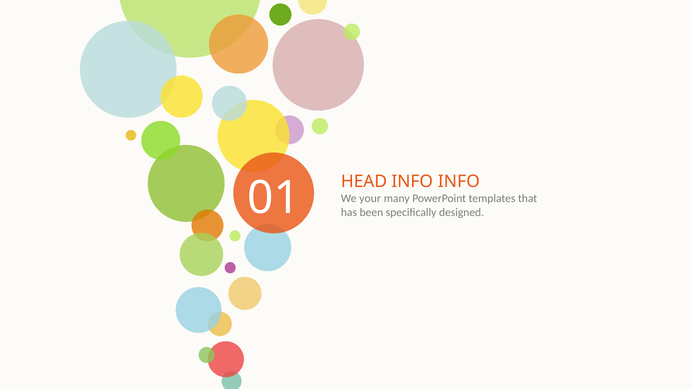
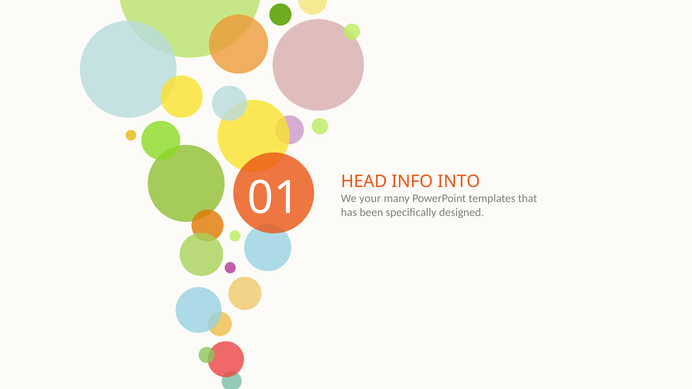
INFO INFO: INFO -> INTO (459, 182)
